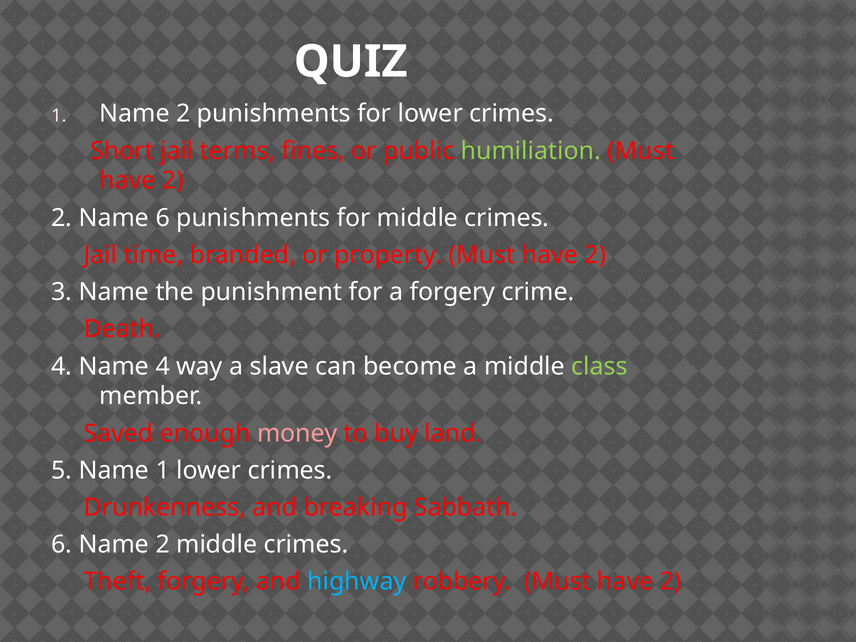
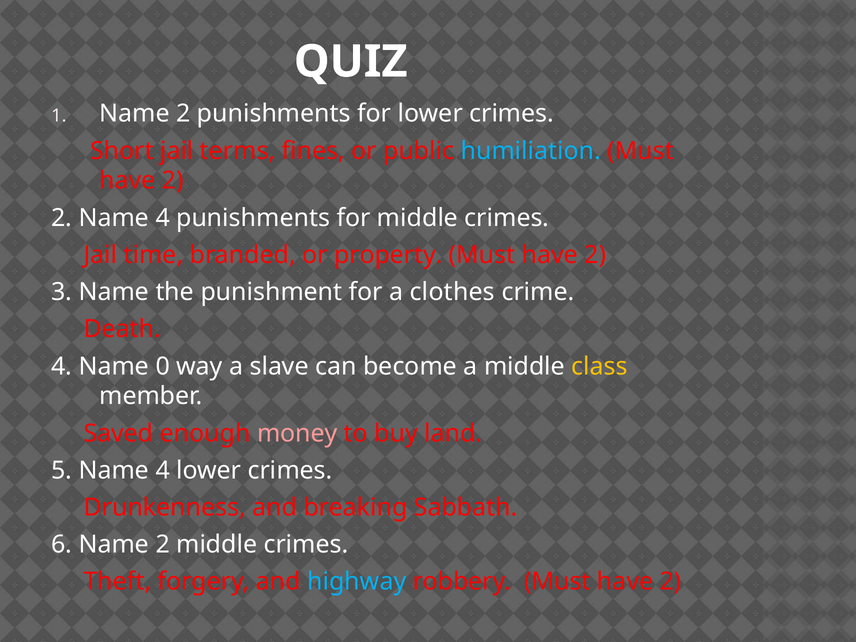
humiliation colour: light green -> light blue (531, 151)
2 Name 6: 6 -> 4 (163, 218)
a forgery: forgery -> clothes (452, 292)
Name 4: 4 -> 0 (163, 366)
class colour: light green -> yellow (600, 366)
5 Name 1: 1 -> 4 (163, 470)
